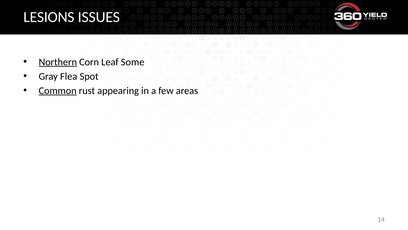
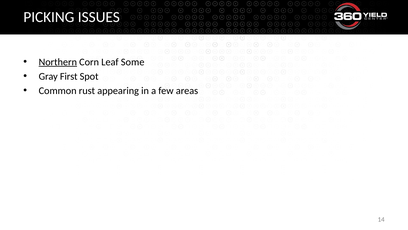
LESIONS: LESIONS -> PICKING (49, 17)
Flea: Flea -> First (69, 76)
Common underline: present -> none (58, 90)
